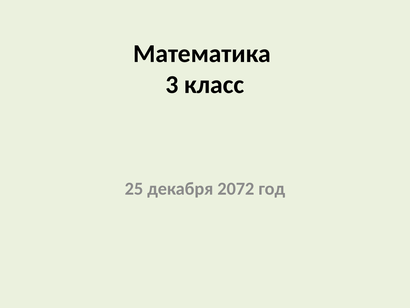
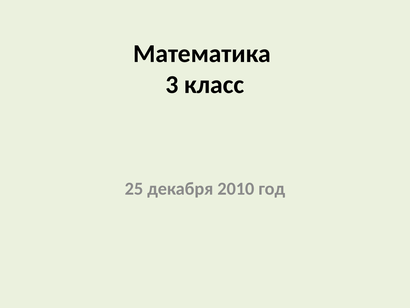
2072: 2072 -> 2010 (236, 189)
